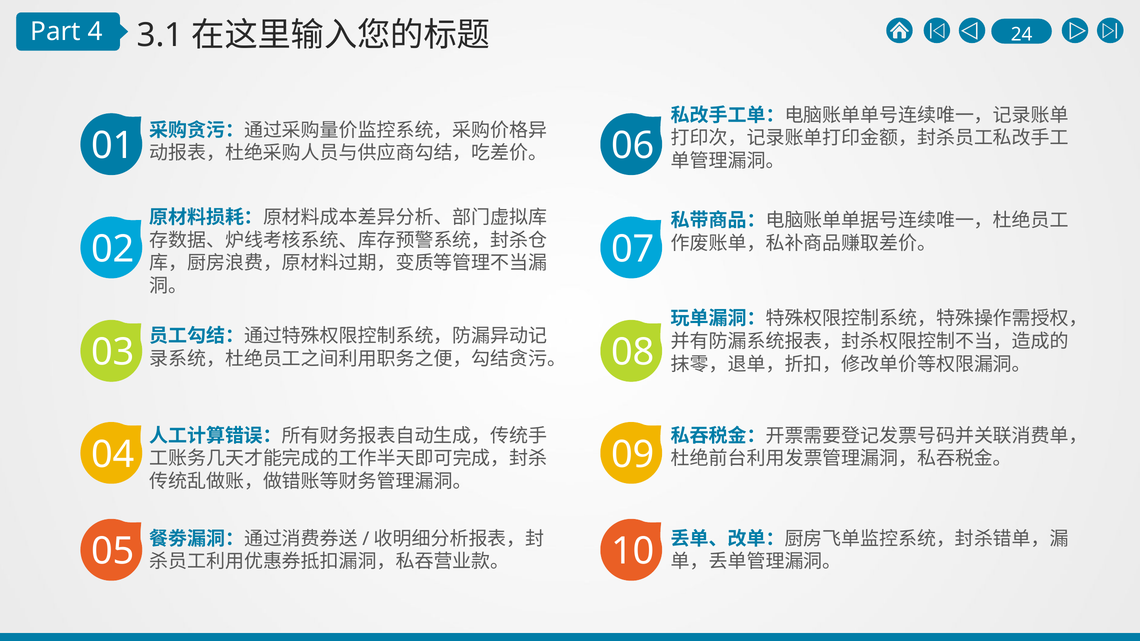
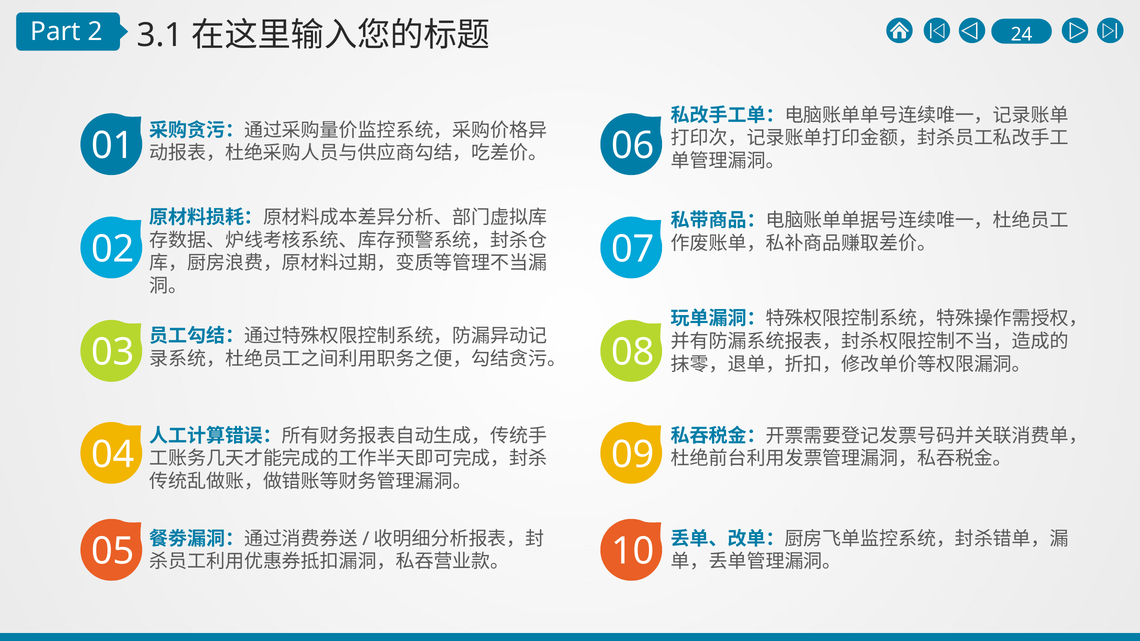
4: 4 -> 2 (95, 31)
